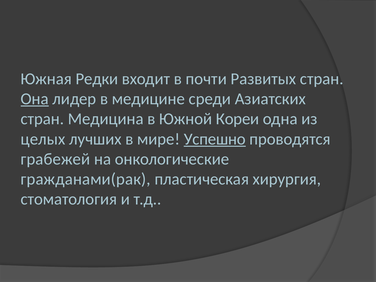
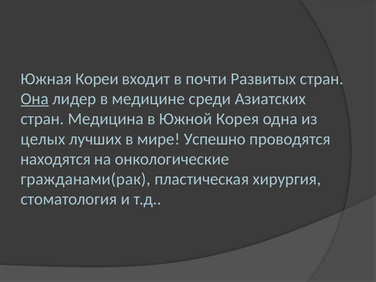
Редки: Редки -> Кореи (97, 79)
Кореи: Кореи -> Корея (238, 119)
Успешно underline: present -> none (215, 139)
грабежей: грабежей -> находятся (56, 159)
